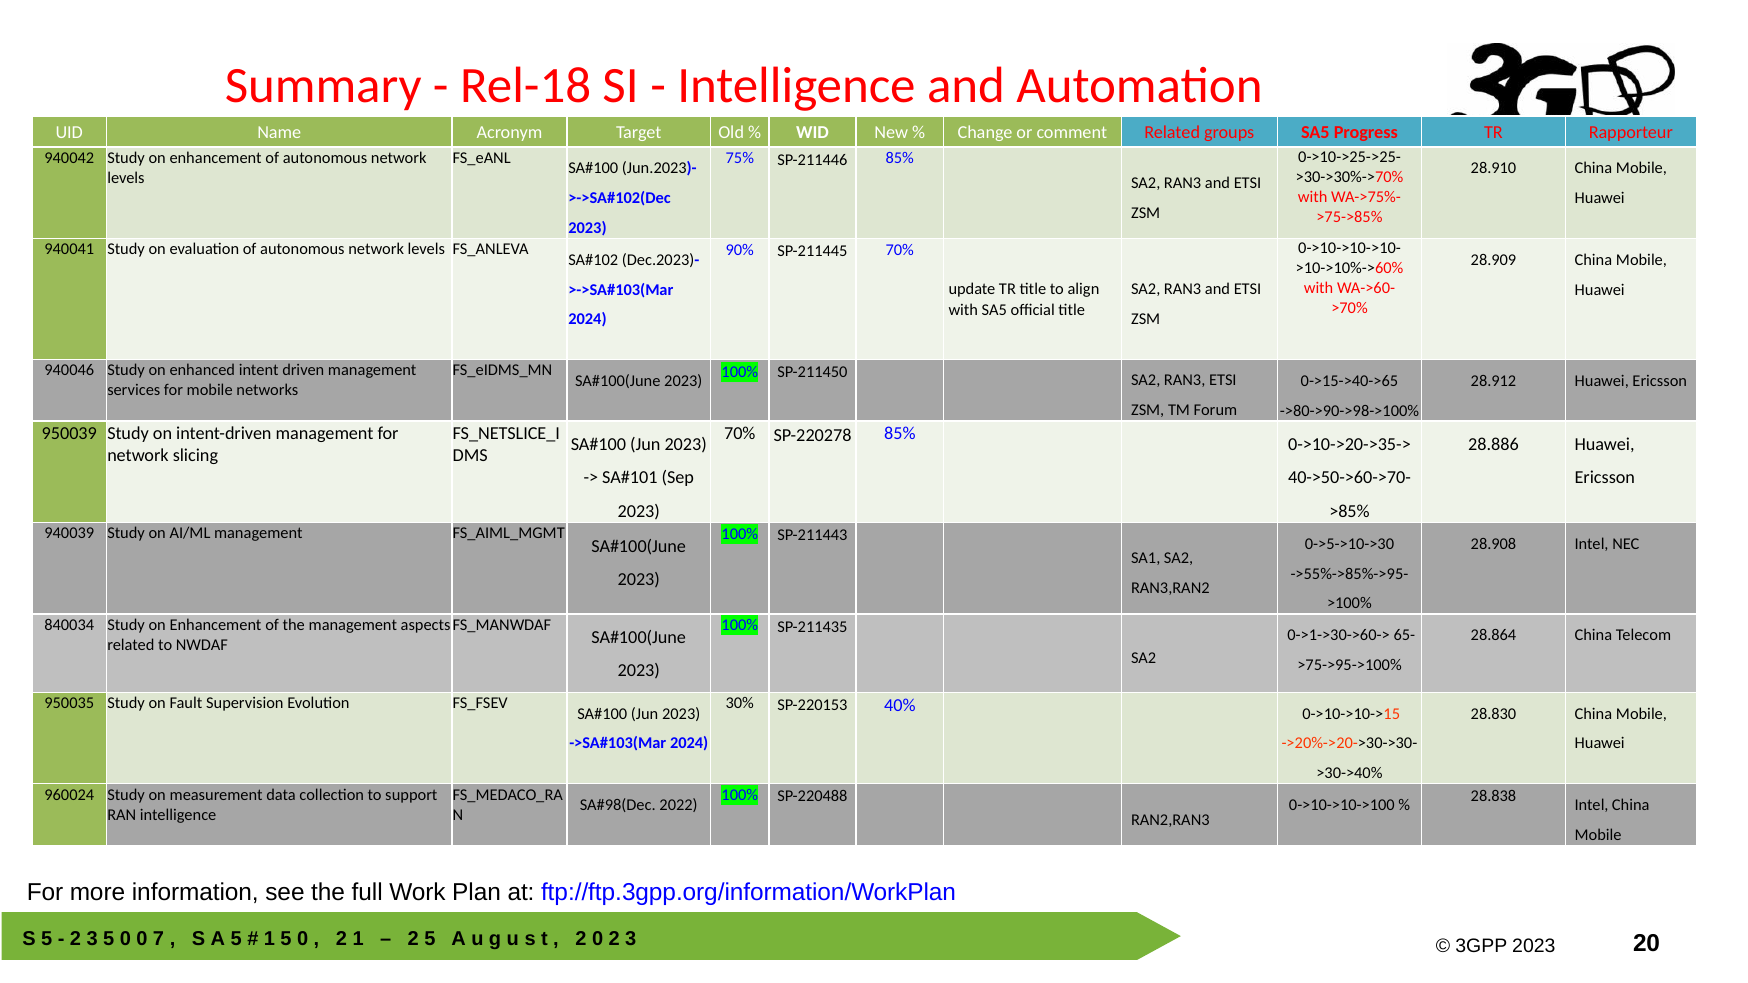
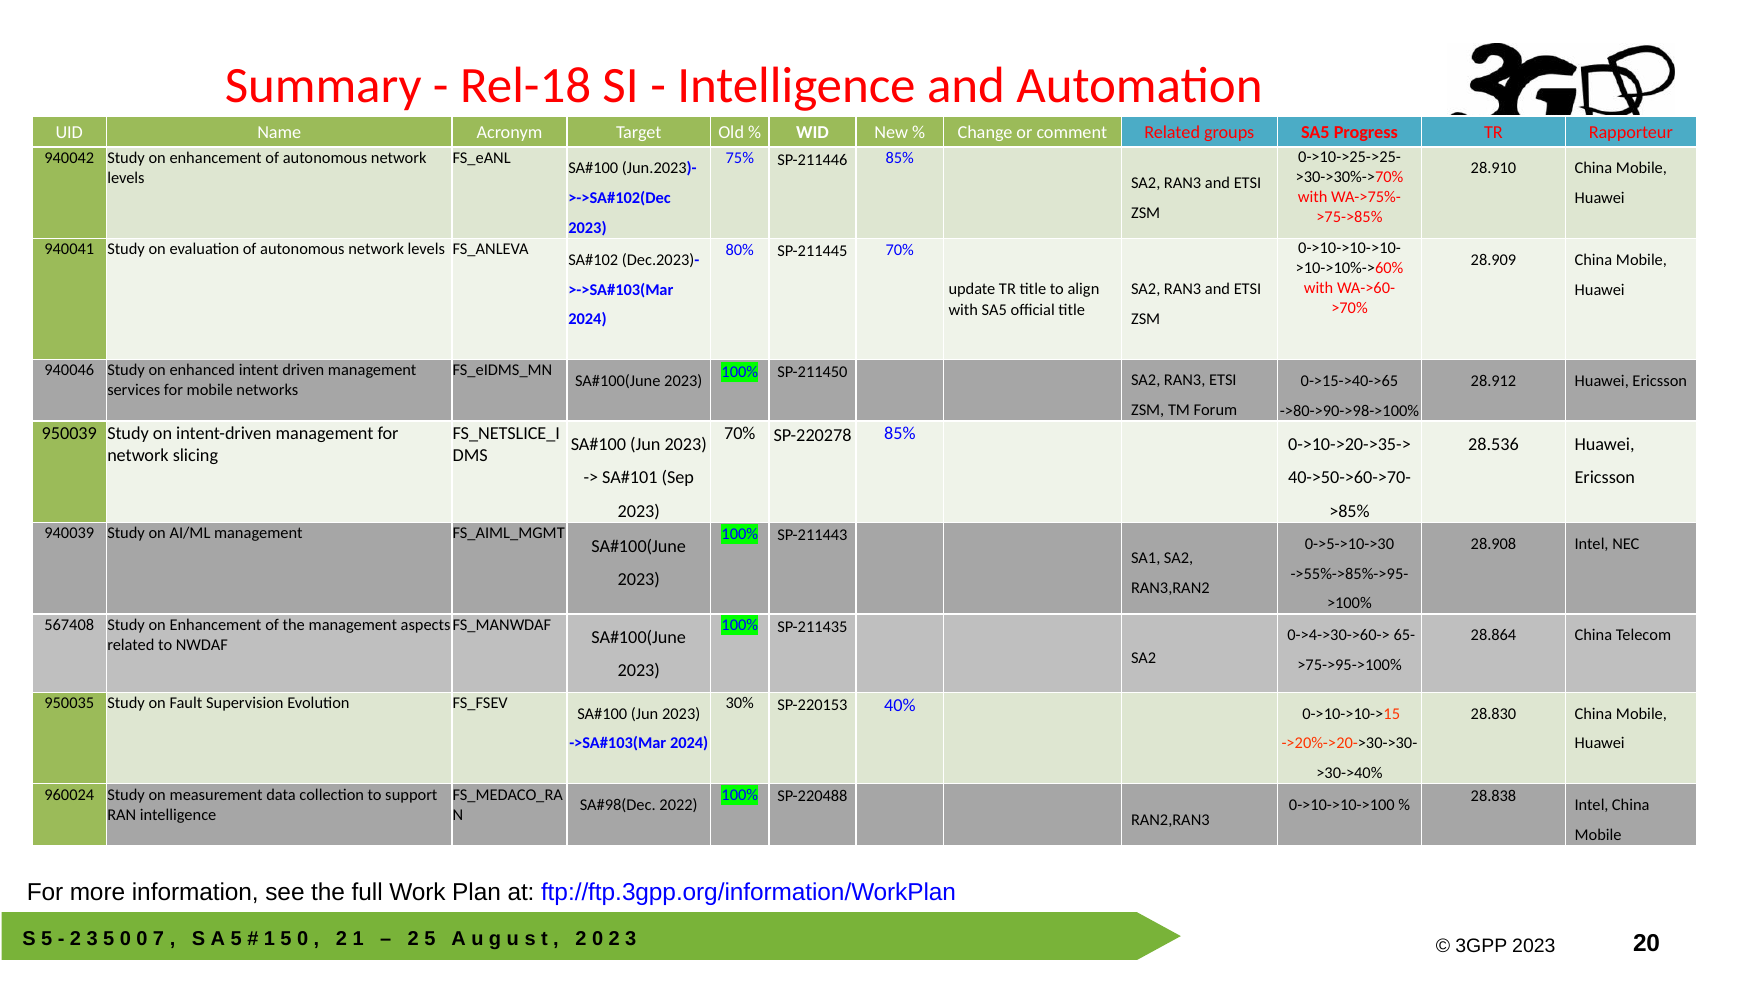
90%: 90% -> 80% (740, 250)
28.886: 28.886 -> 28.536 (1493, 445)
840034: 840034 -> 567408 (69, 625)
0->1->30->60->: 0->1->30->60-> -> 0->4->30->60-> (1339, 635)
